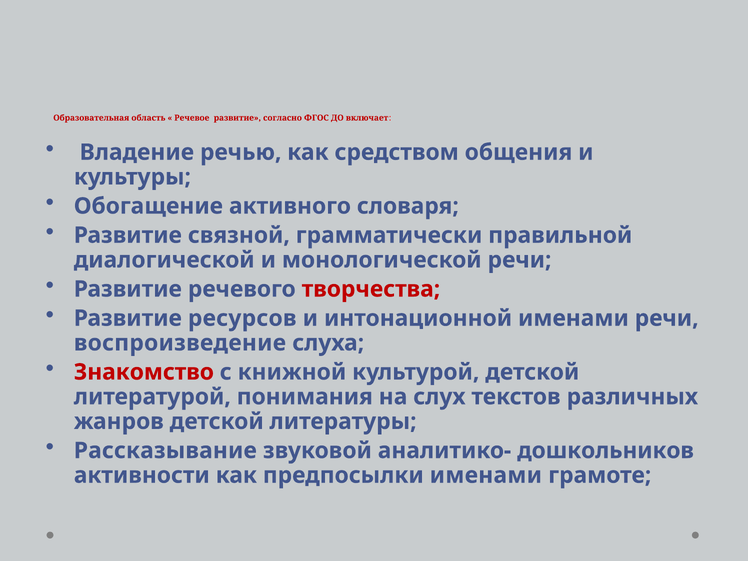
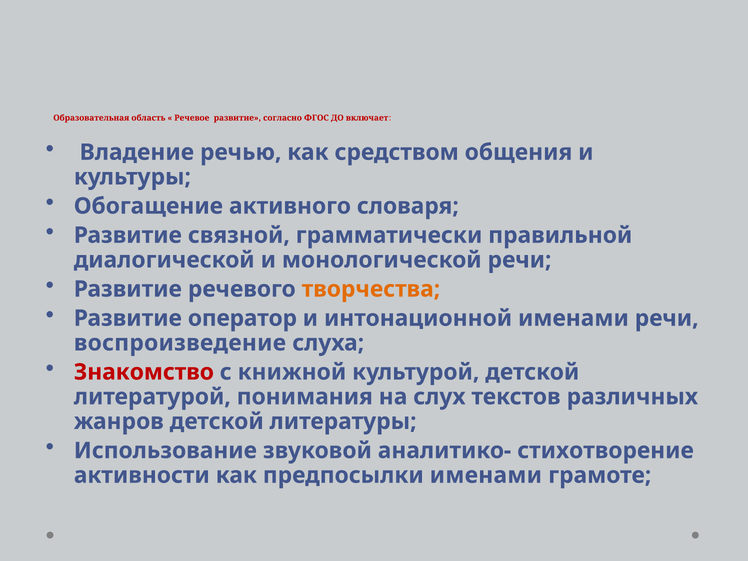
творчества colour: red -> orange (371, 289)
ресурсов: ресурсов -> оператор (242, 318)
Рассказывание: Рассказывание -> Использование (165, 451)
дошкольников: дошкольников -> стихотворение (606, 451)
